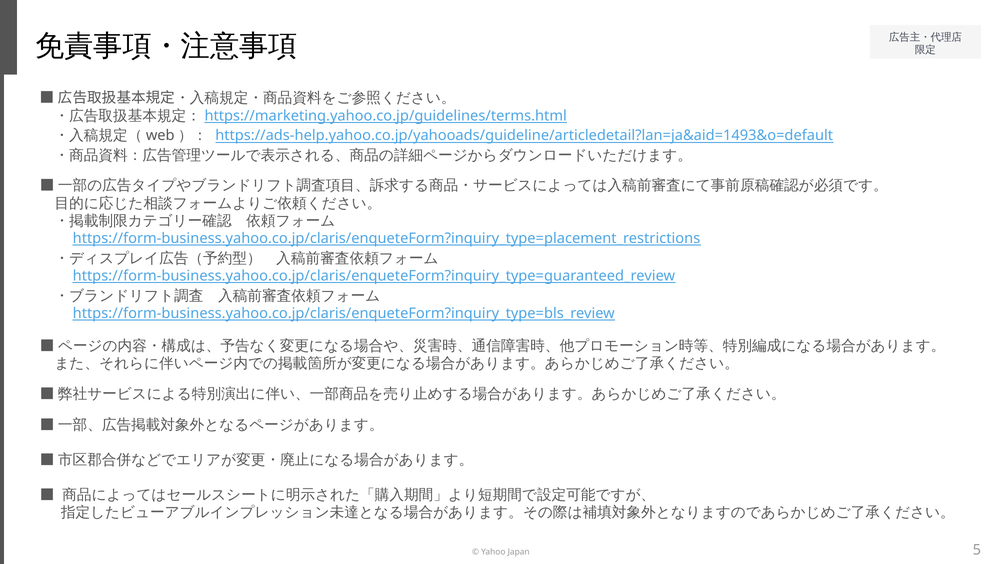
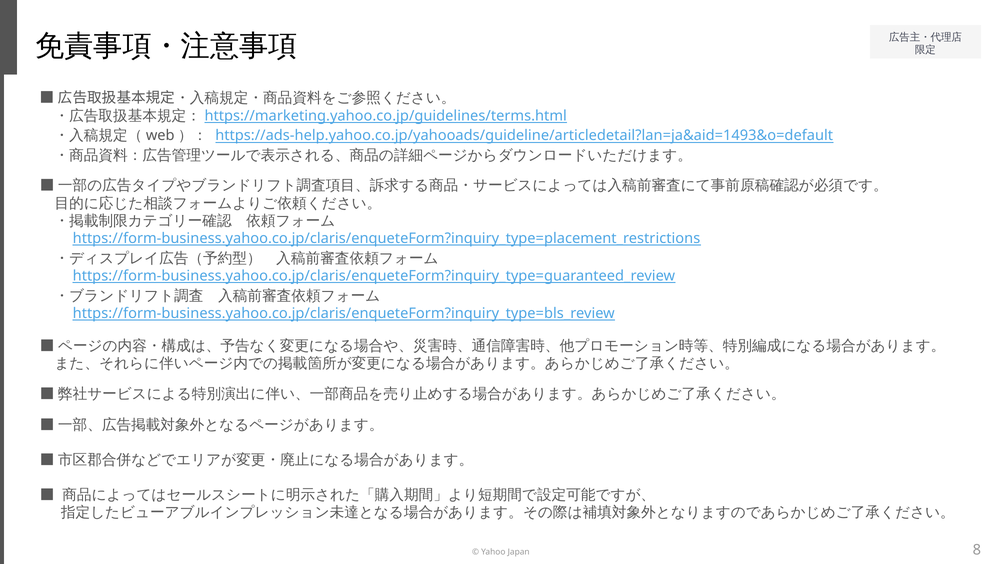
5: 5 -> 8 (977, 550)
